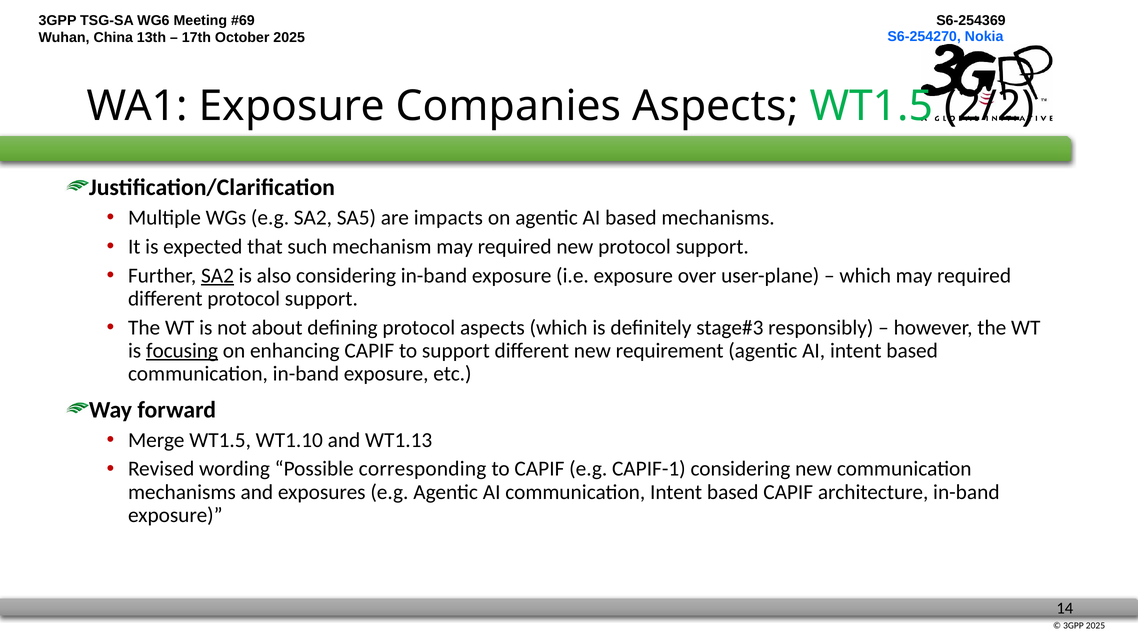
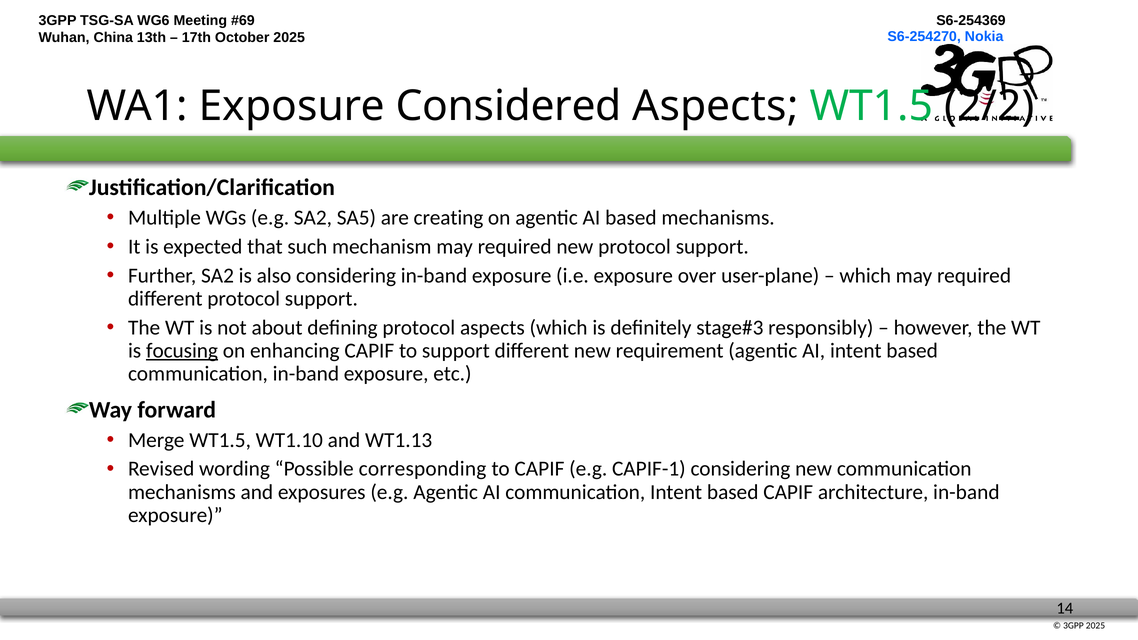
Companies: Companies -> Considered (509, 106)
impacts: impacts -> creating (448, 218)
SA2 underline: present -> none (217, 276)
